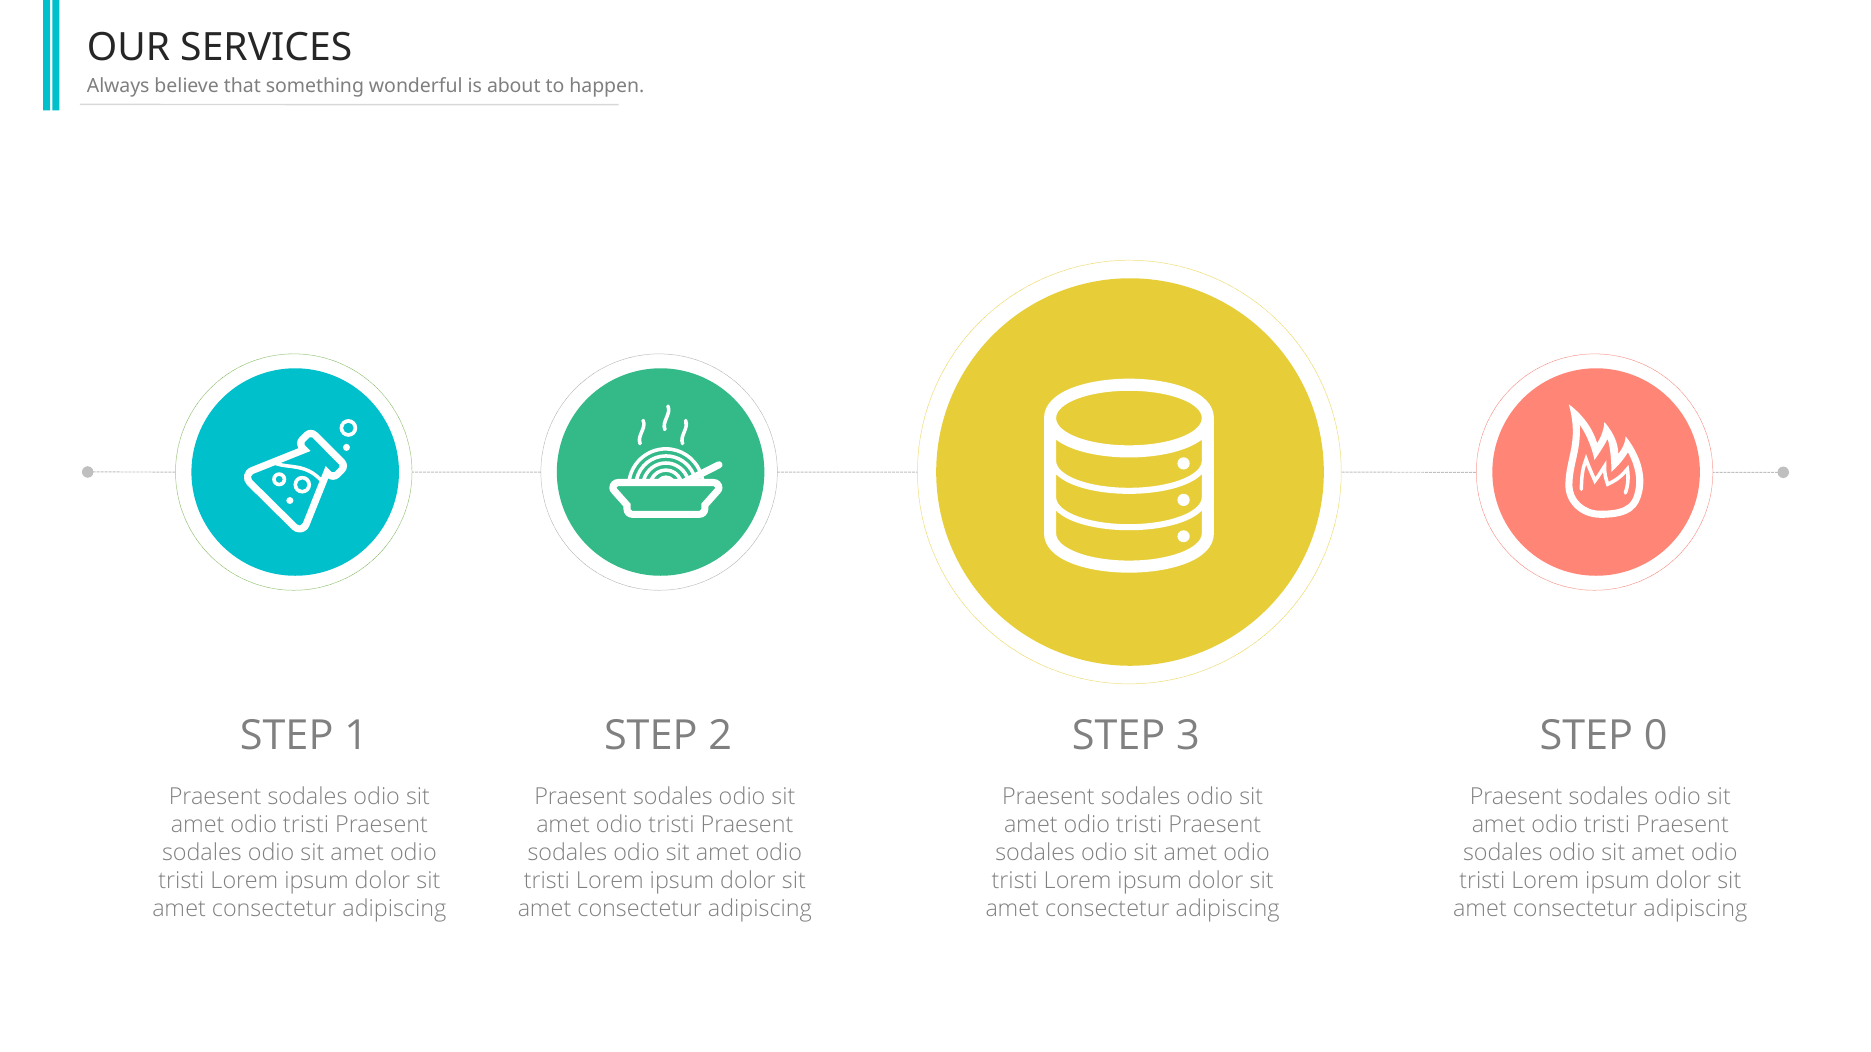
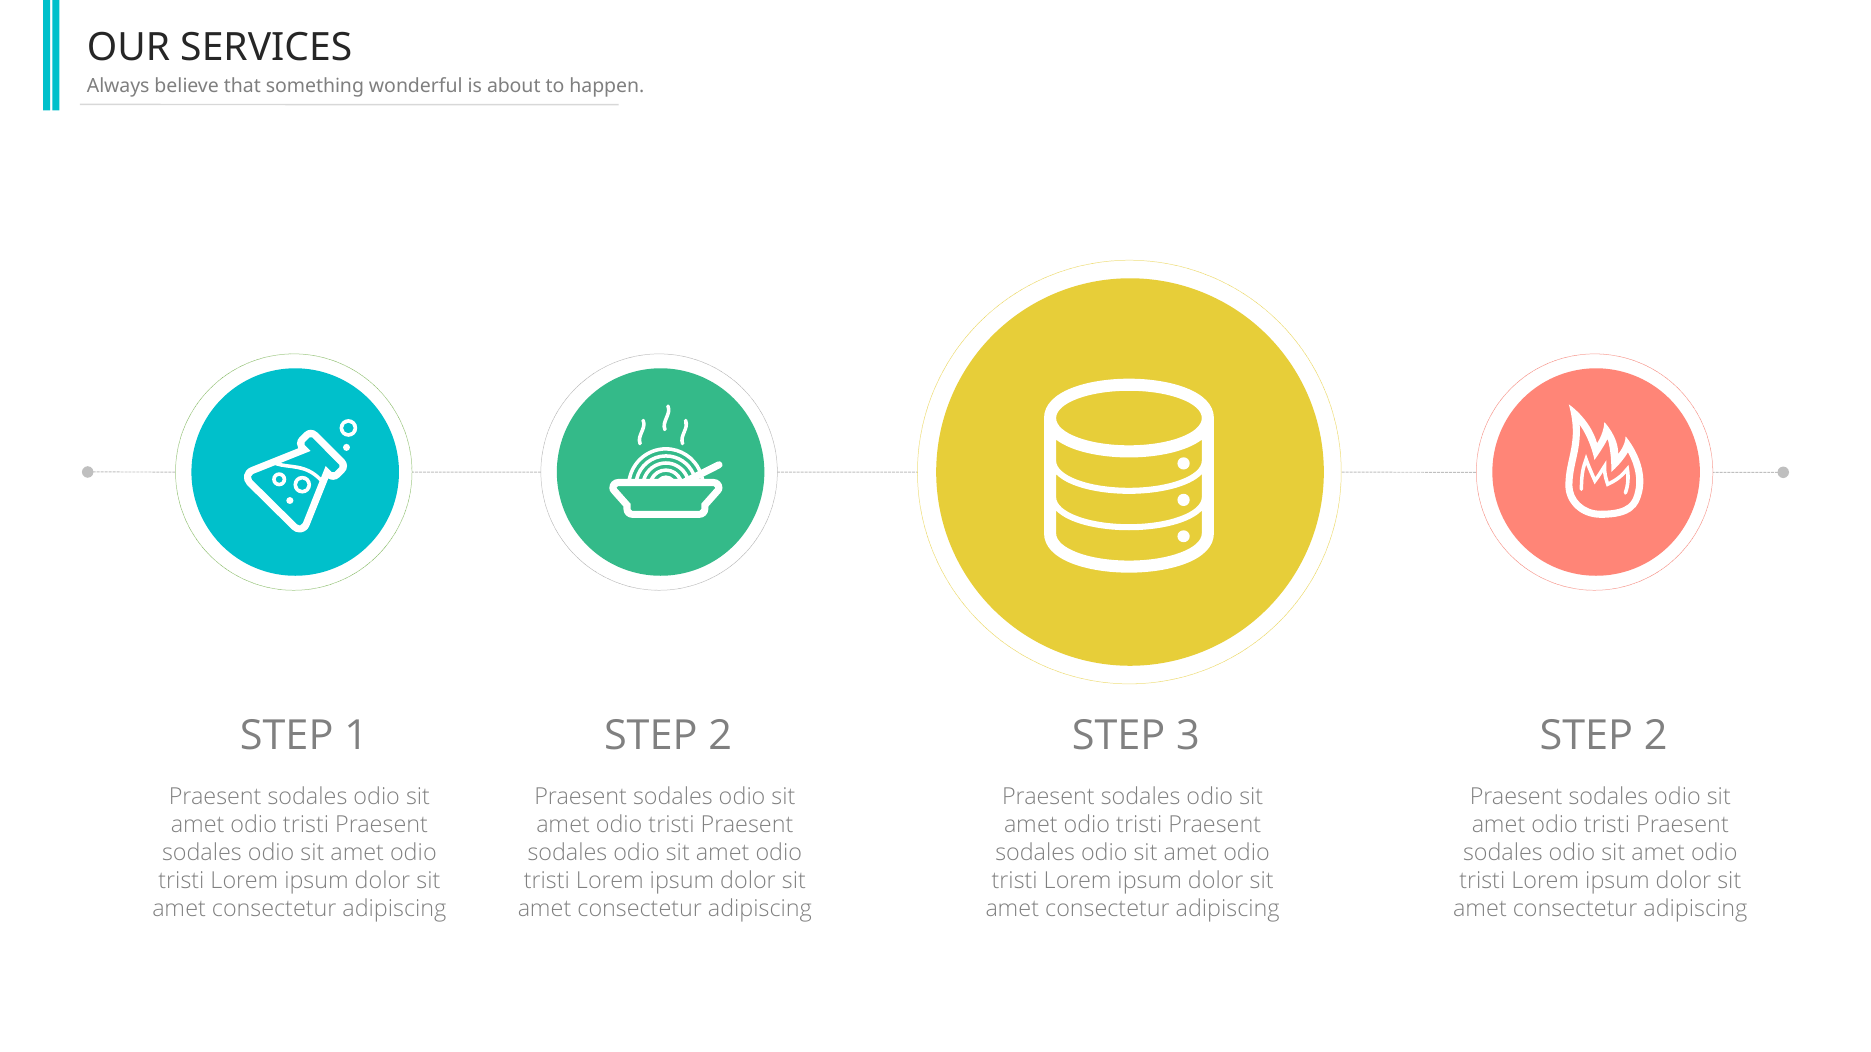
0: 0 -> 2 (1656, 736)
